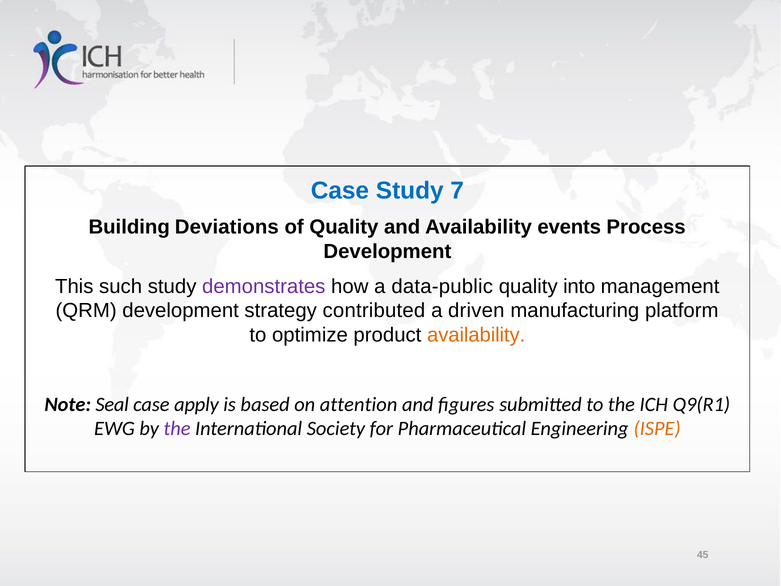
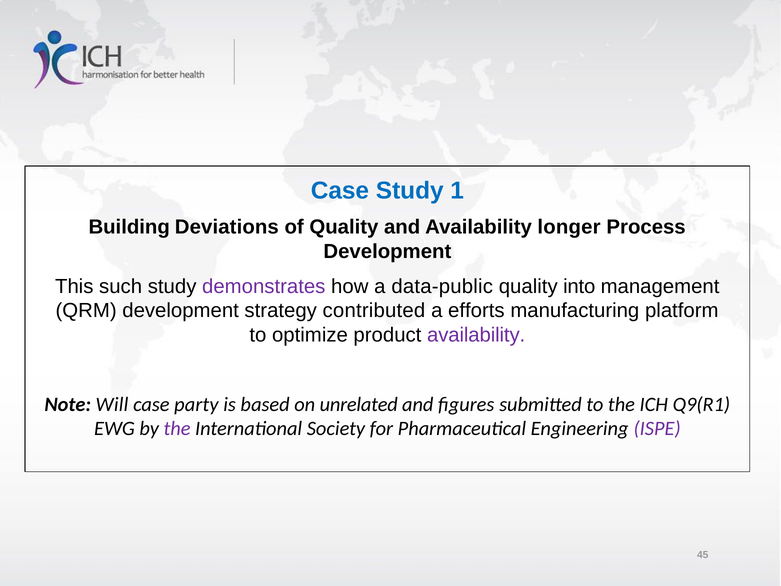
7: 7 -> 1 (457, 190)
events: events -> longer (569, 227)
driven: driven -> efforts (476, 311)
availability colour: orange -> purple (476, 335)
Seal: Seal -> Will (112, 404)
apply: apply -> party (196, 404)
attention: attention -> unrelated (359, 404)
ISPE colour: orange -> purple (657, 429)
